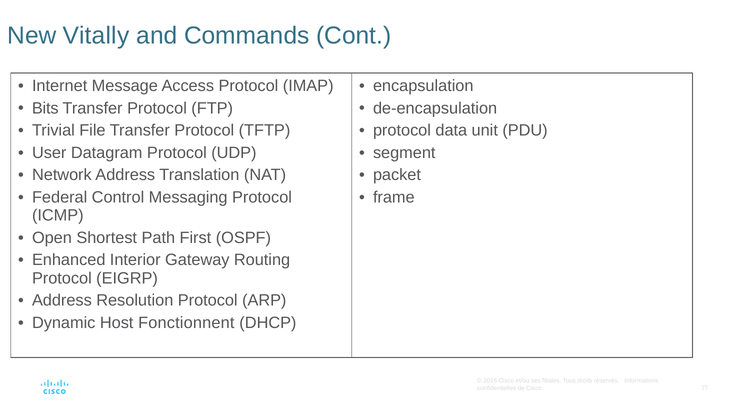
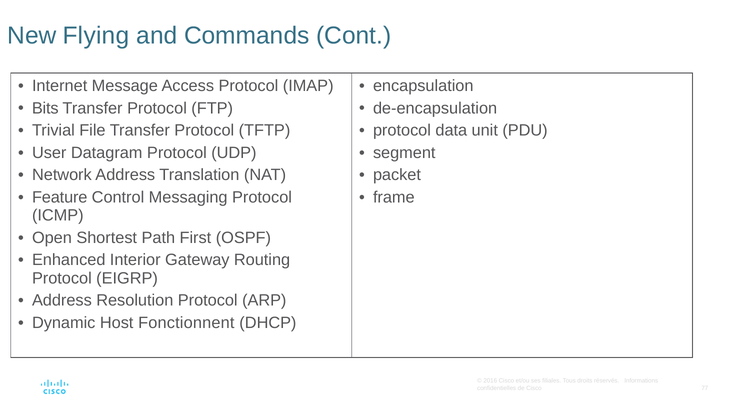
Vitally: Vitally -> Flying (96, 36)
Federal: Federal -> Feature (60, 197)
